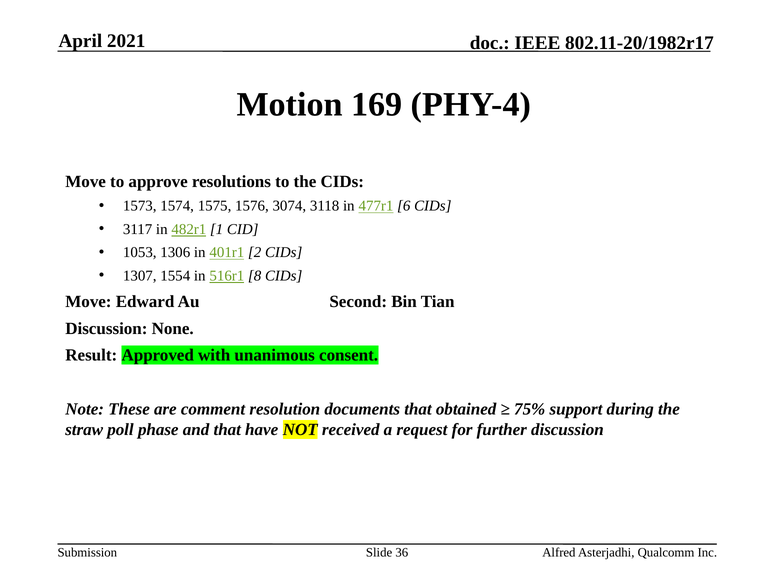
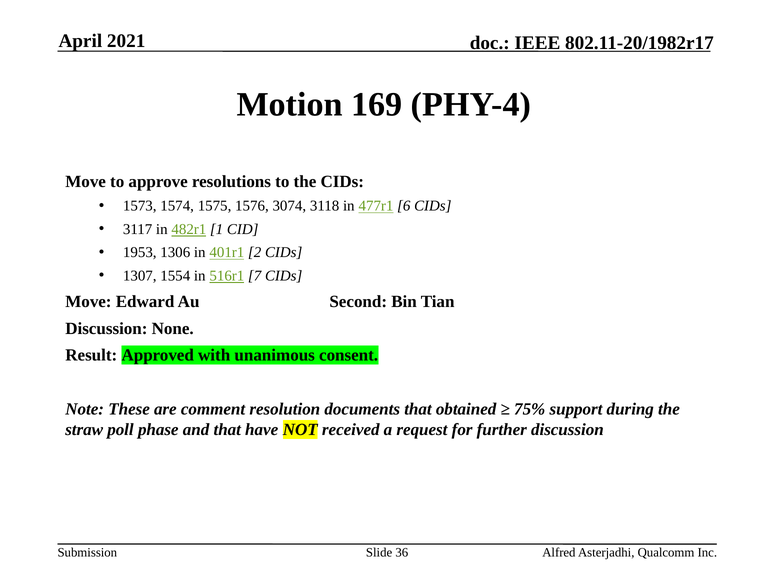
1053: 1053 -> 1953 (140, 253)
8: 8 -> 7 (255, 276)
